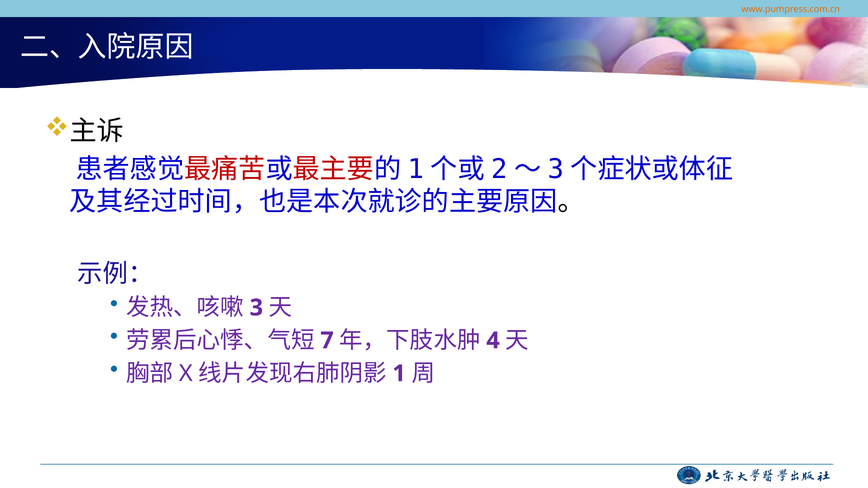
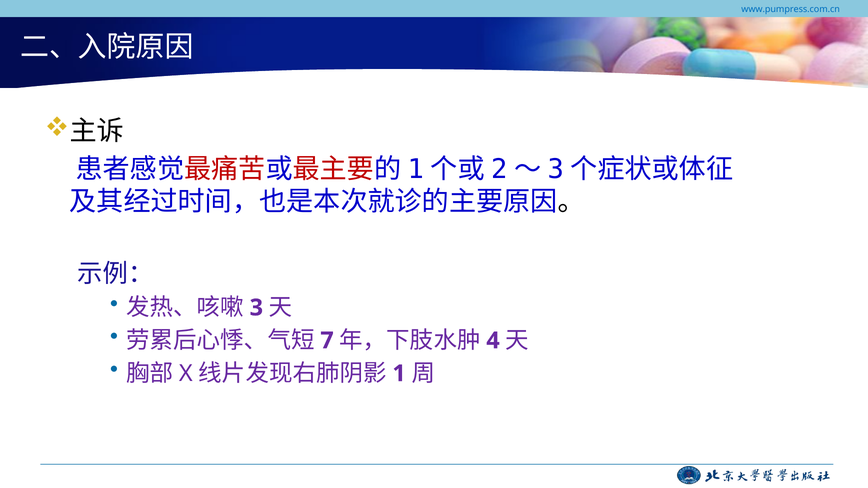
www.pumpress.com.cn colour: orange -> blue (791, 9)
